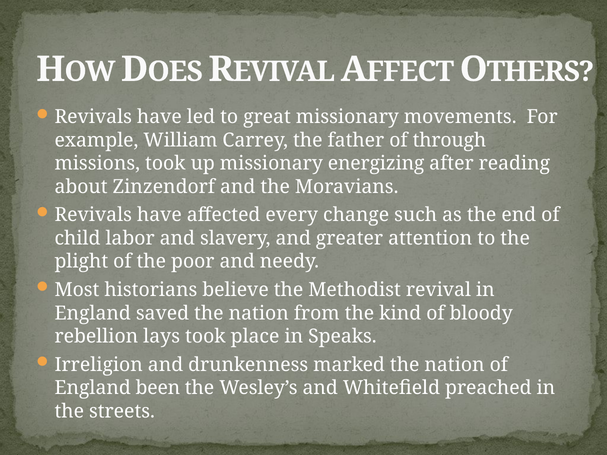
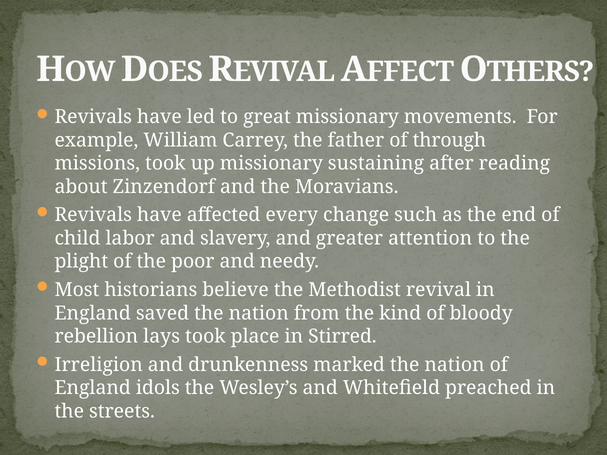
energizing: energizing -> sustaining (376, 164)
Speaks: Speaks -> Stirred (342, 337)
been: been -> idols (158, 388)
